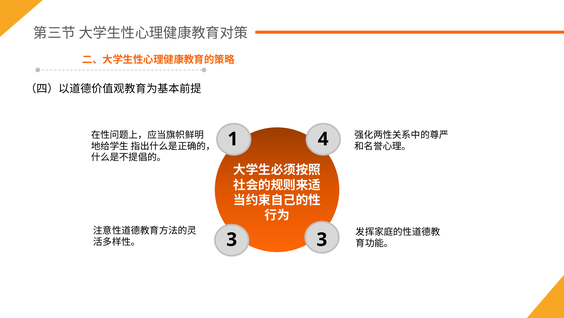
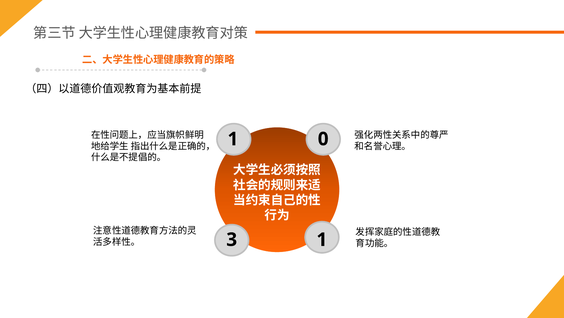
4: 4 -> 0 (323, 139)
3 3: 3 -> 1 (322, 239)
